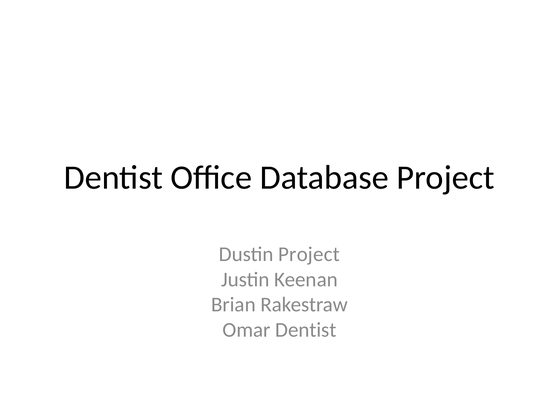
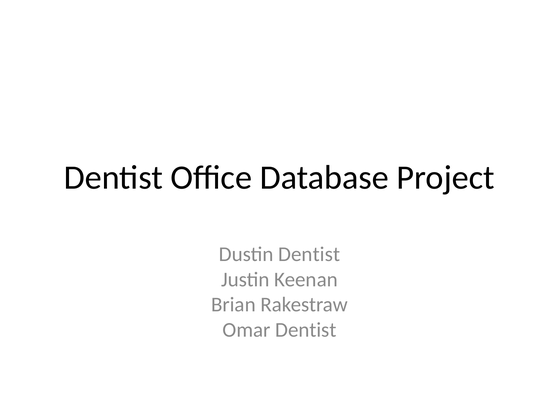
Dustin Project: Project -> Dentist (309, 254)
